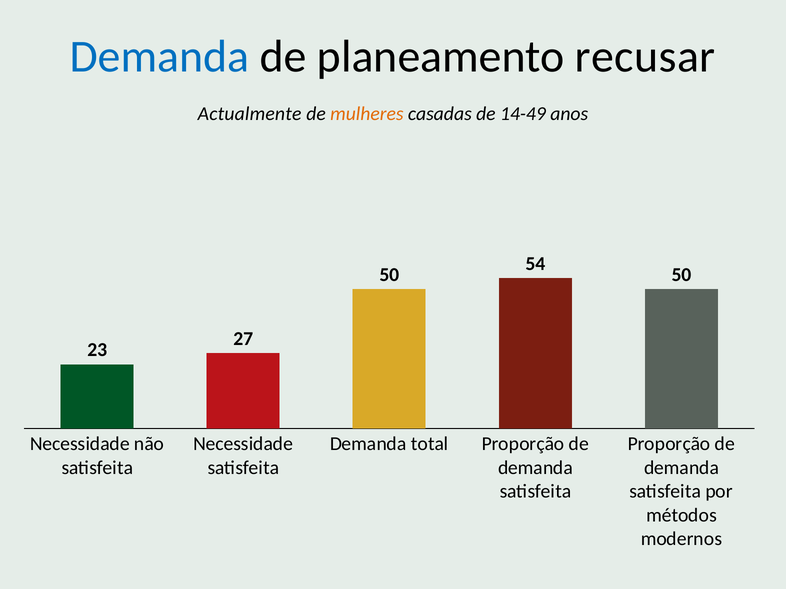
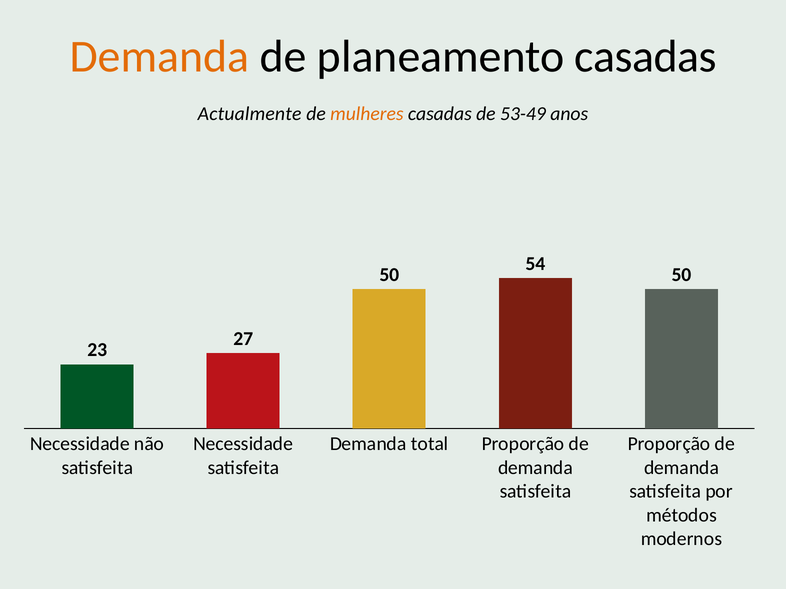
Demanda colour: blue -> orange (160, 57)
planeamento recusar: recusar -> casadas (646, 57)
14-49: 14-49 -> 53-49 (523, 114)
